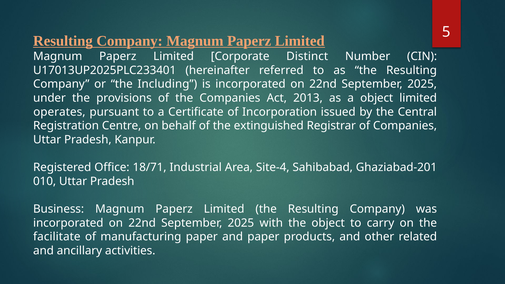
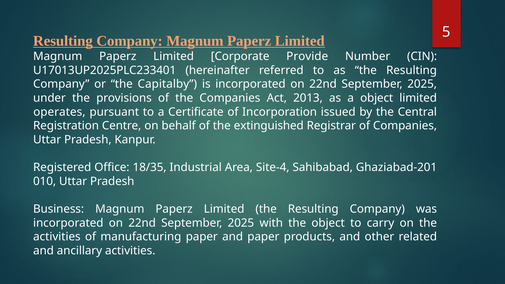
Distinct: Distinct -> Provide (307, 56)
Including: Including -> Capitalby (167, 84)
18/71: 18/71 -> 18/35 (150, 168)
facilitate: facilitate -> activities (57, 237)
